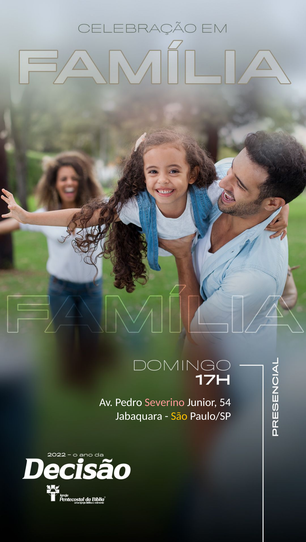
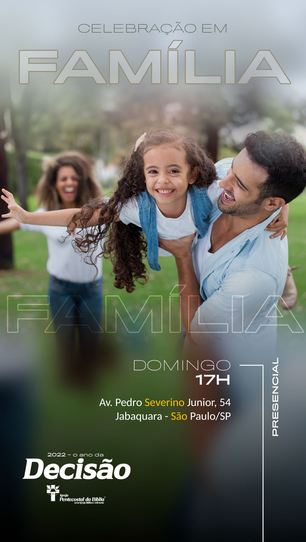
Severino colour: pink -> yellow (165, 402)
